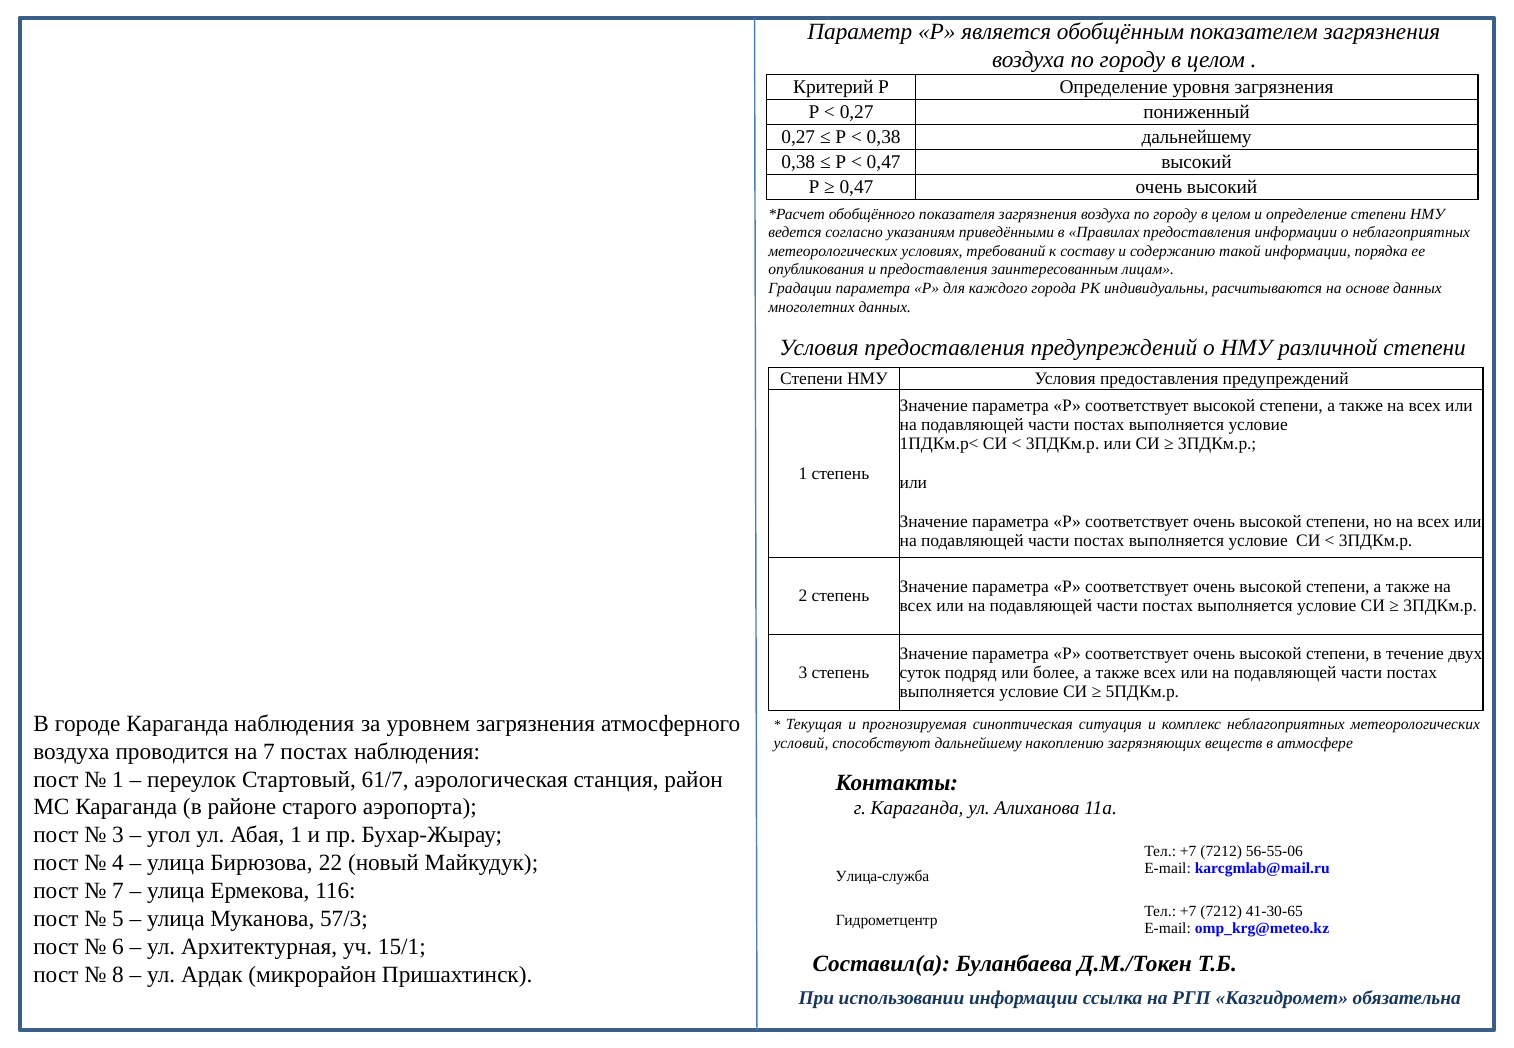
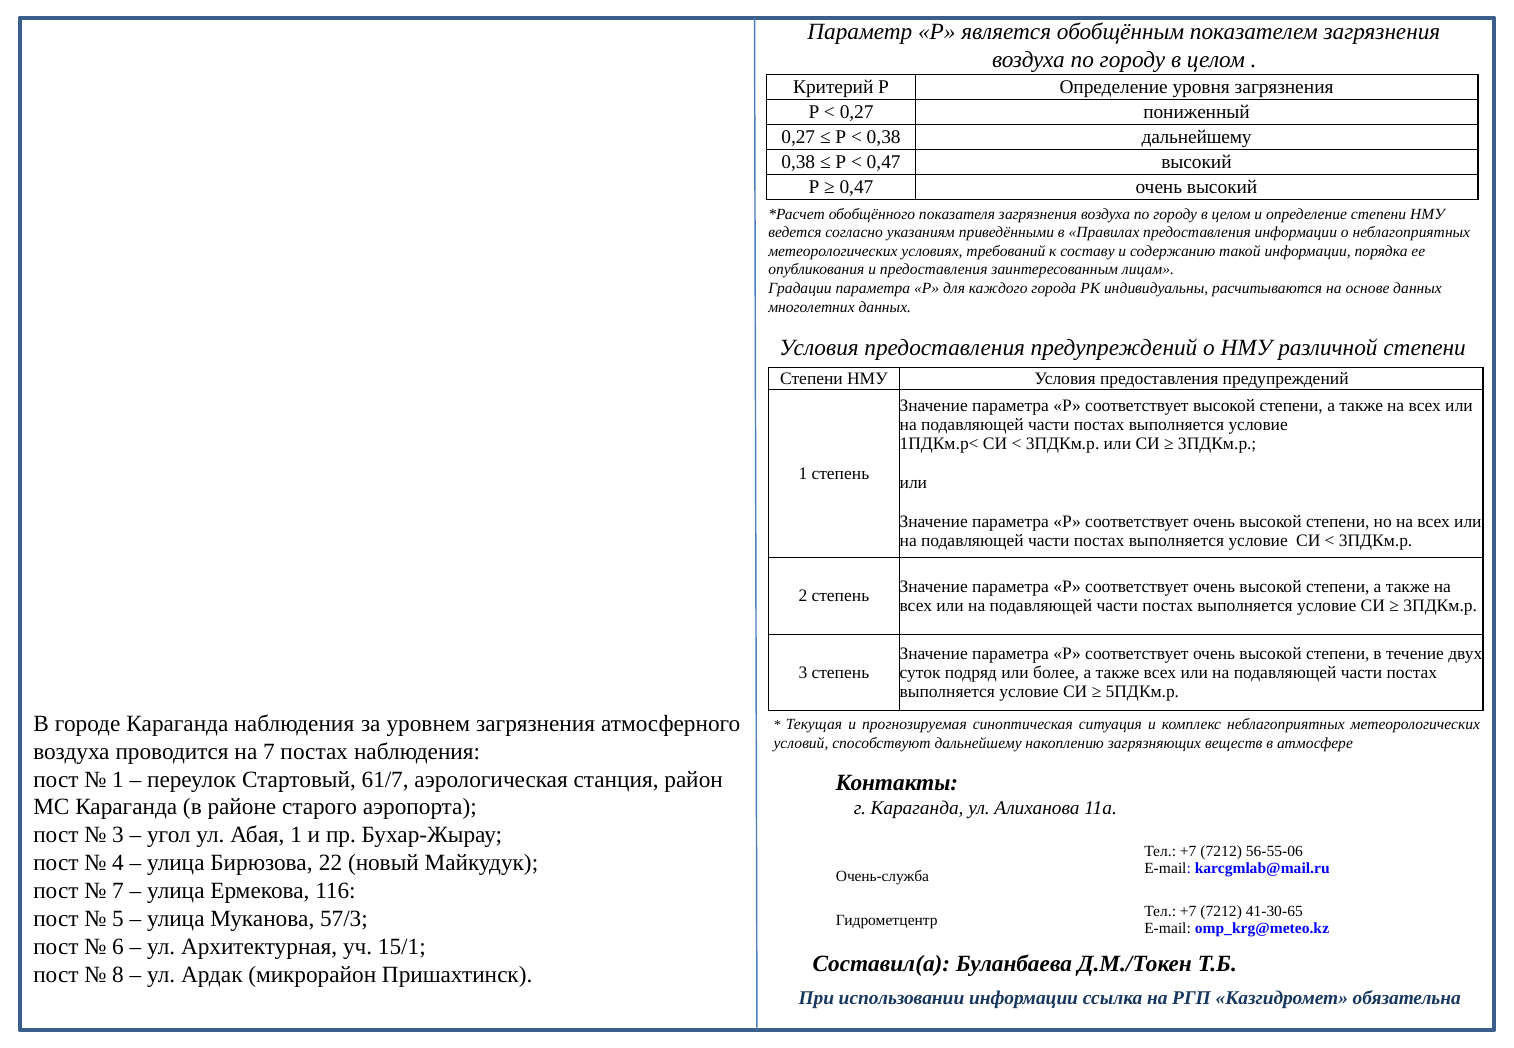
Улица-служба: Улица-служба -> Очень-служба (882, 877)
